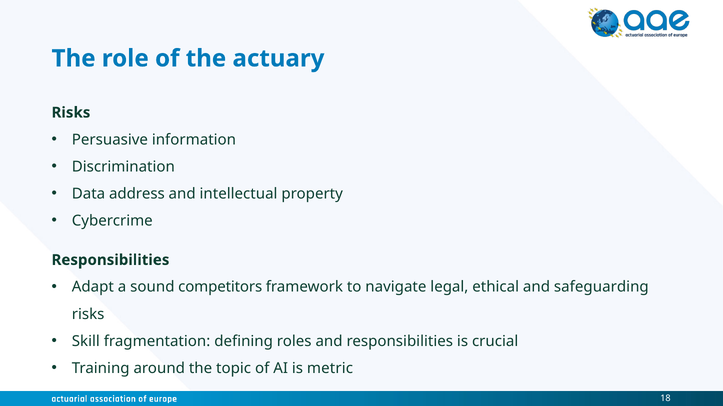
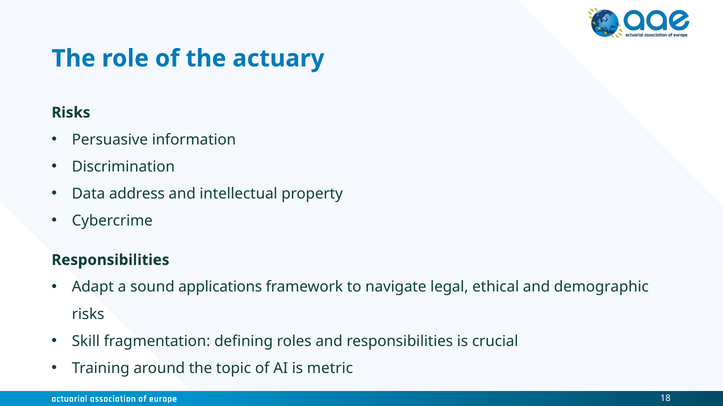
competitors: competitors -> applications (220, 287)
safeguarding: safeguarding -> demographic (601, 287)
